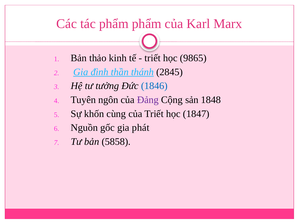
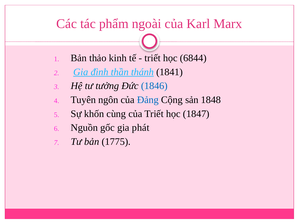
phẩm phẩm: phẩm -> ngoài (147, 24)
9865: 9865 -> 6844 (193, 58)
2845: 2845 -> 1841 (170, 72)
Đảng colour: purple -> blue (148, 100)
5858: 5858 -> 1775 (116, 142)
